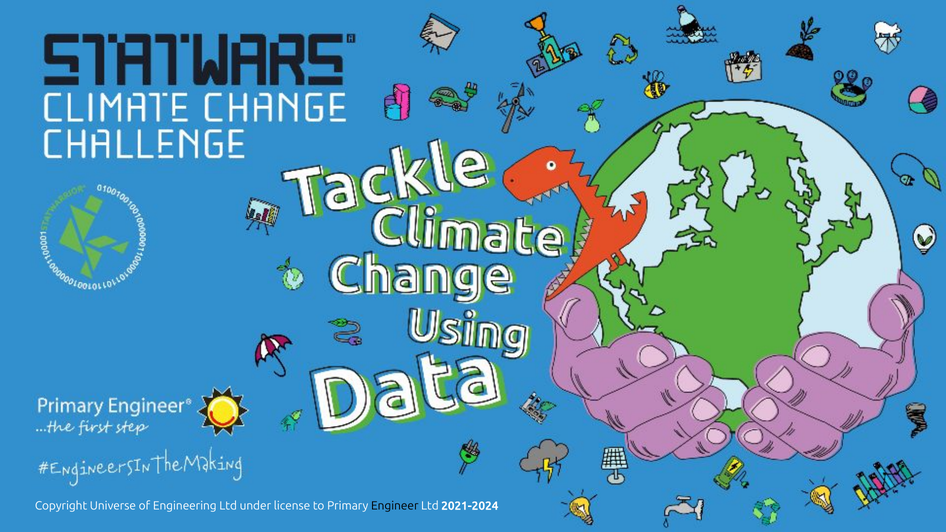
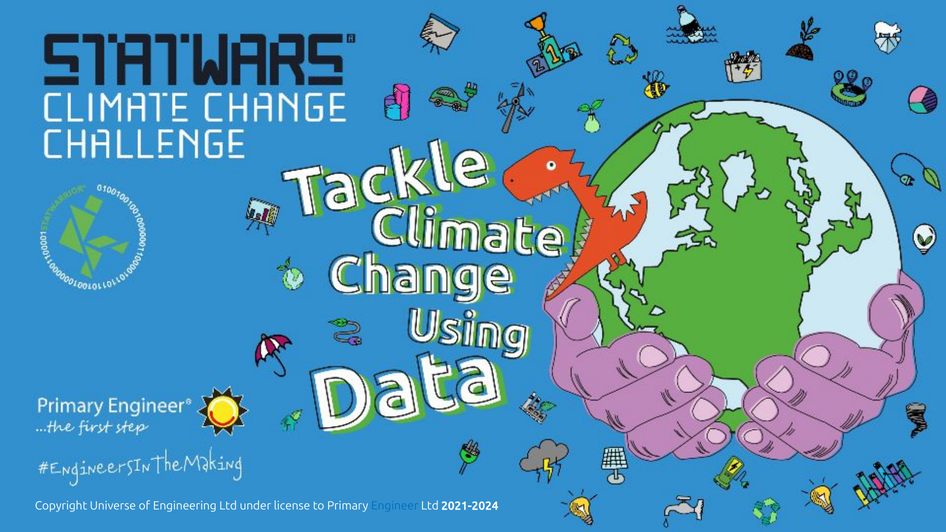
Engineer colour: black -> blue (395, 506)
